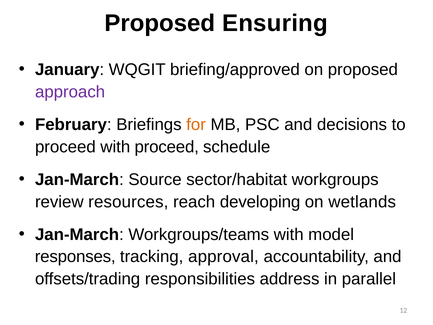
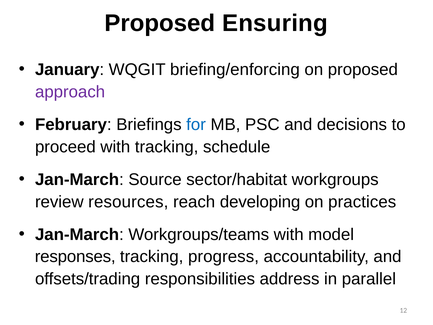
briefing/approved: briefing/approved -> briefing/enforcing (235, 70)
for colour: orange -> blue (196, 124)
with proceed: proceed -> tracking (167, 147)
wetlands: wetlands -> practices (362, 202)
approval: approval -> progress (223, 257)
